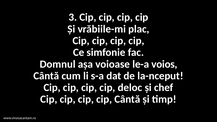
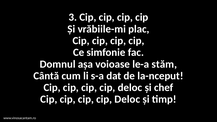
voios: voios -> stăm (164, 64)
Cântă: Cântă -> Deloc (127, 99)
